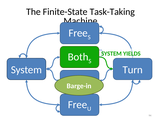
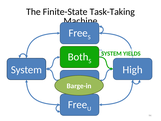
Turn: Turn -> High (133, 70)
